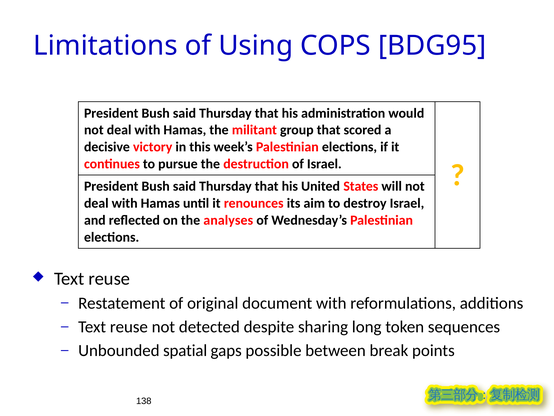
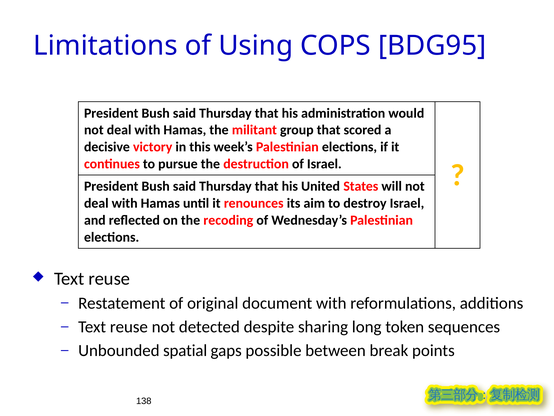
analyses: analyses -> recoding (228, 220)
